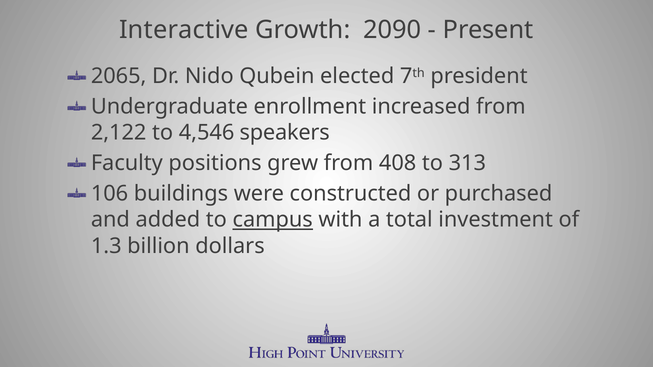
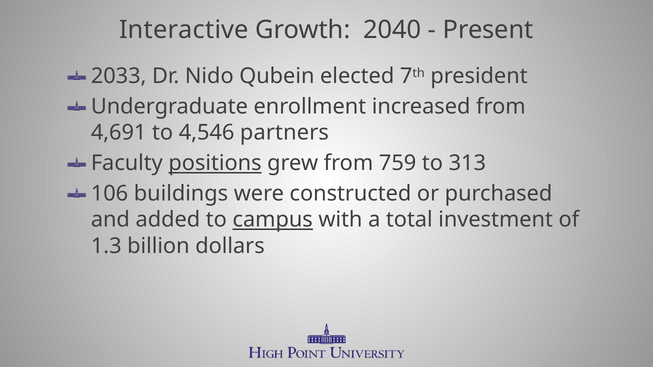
2090: 2090 -> 2040 (392, 30)
2065: 2065 -> 2033 (119, 76)
2,122: 2,122 -> 4,691 (119, 133)
speakers: speakers -> partners (284, 133)
positions underline: none -> present (215, 163)
408: 408 -> 759 (398, 163)
